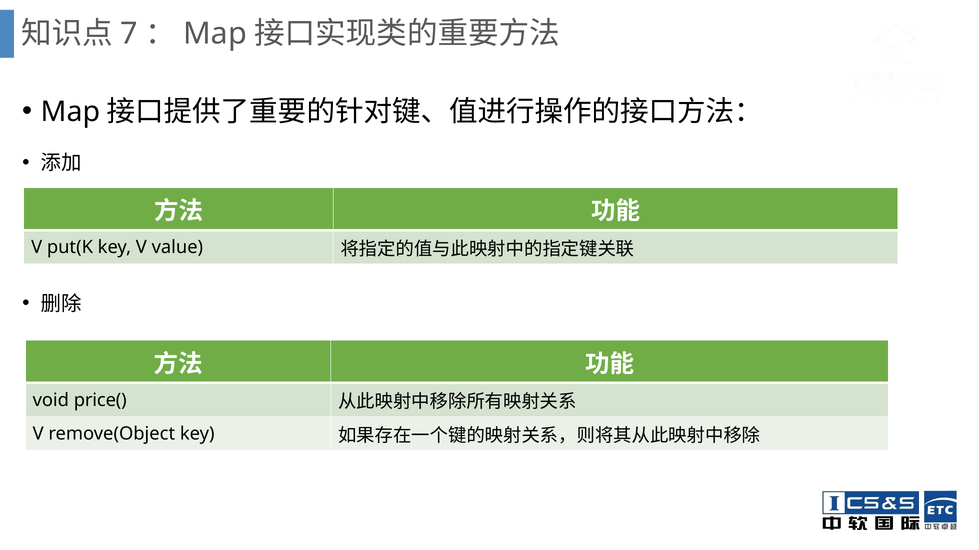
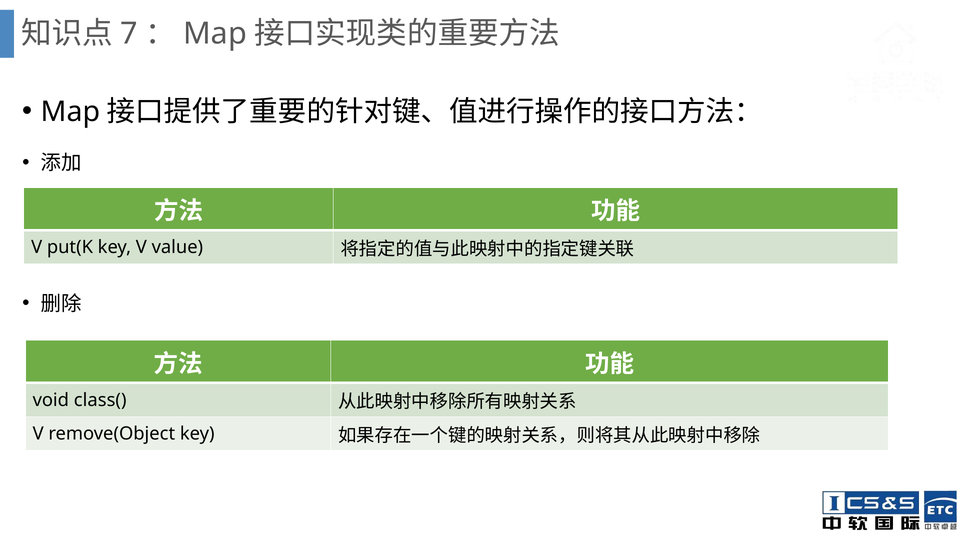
price(: price( -> class( (100, 400)
